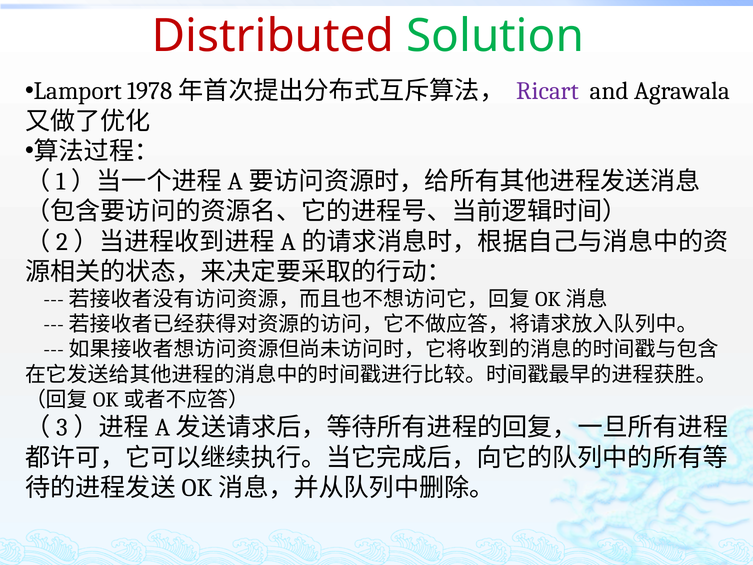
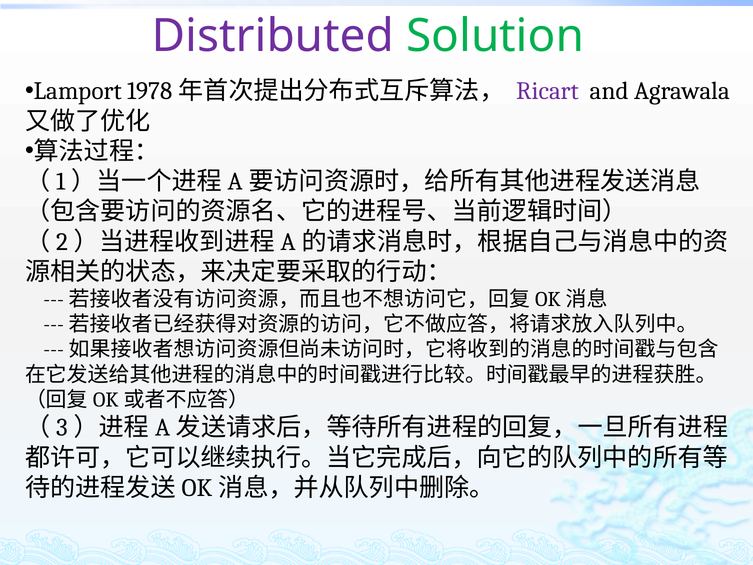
Distributed colour: red -> purple (273, 36)
